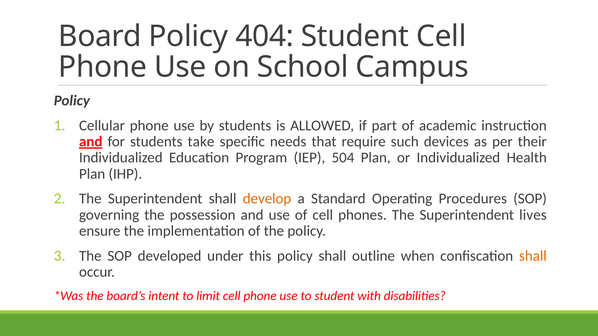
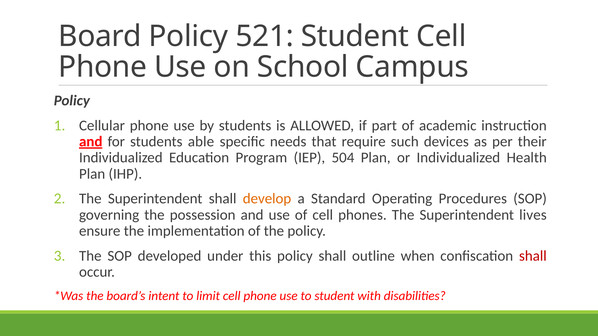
404: 404 -> 521 (265, 37)
take: take -> able (201, 142)
shall colour: orange -> red (533, 256)
